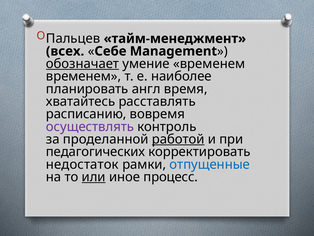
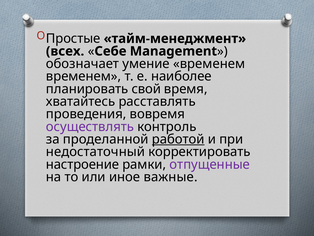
Пальцев: Пальцев -> Простые (73, 39)
обозначает underline: present -> none (82, 64)
англ: англ -> свой (146, 89)
расписанию: расписанию -> проведения (86, 114)
педагогических: педагогических -> недостаточный (95, 152)
недостаток: недостаток -> настроение (82, 164)
отпущенные colour: blue -> purple (210, 164)
или underline: present -> none (94, 177)
процесс: процесс -> важные (171, 177)
